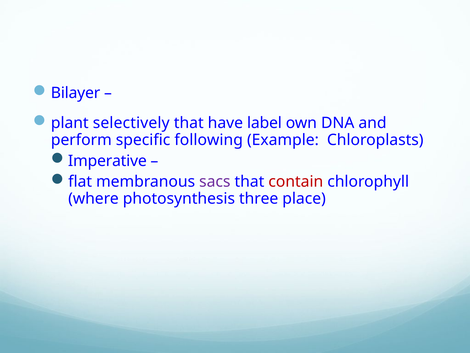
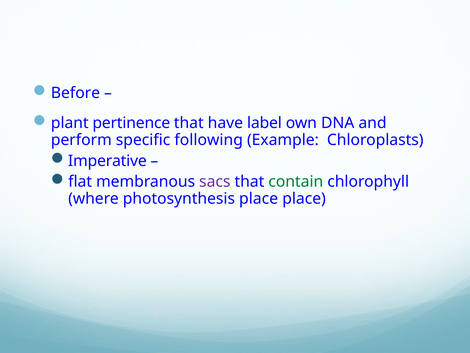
Bilayer: Bilayer -> Before (75, 93)
selectively: selectively -> pertinence (131, 123)
contain colour: red -> green (296, 182)
photosynthesis three: three -> place (259, 198)
